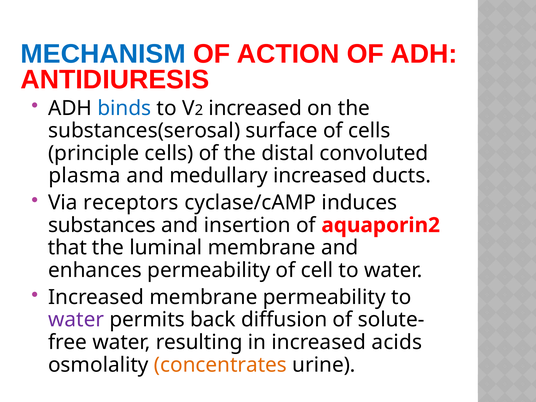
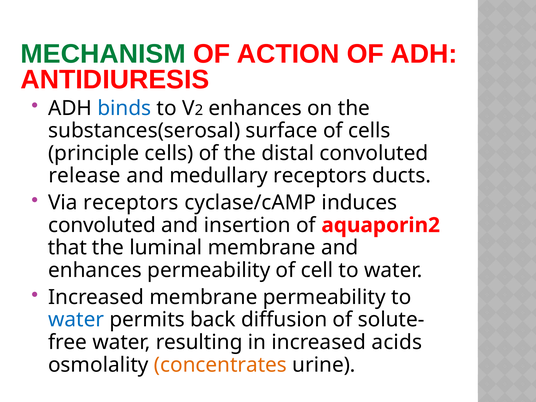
MECHANISM colour: blue -> green (103, 54)
increased: increased -> enhances (255, 108)
plasma: plasma -> release (85, 176)
medullary increased: increased -> receptors (320, 176)
substances: substances -> convoluted (102, 225)
water colour: purple -> blue (76, 320)
